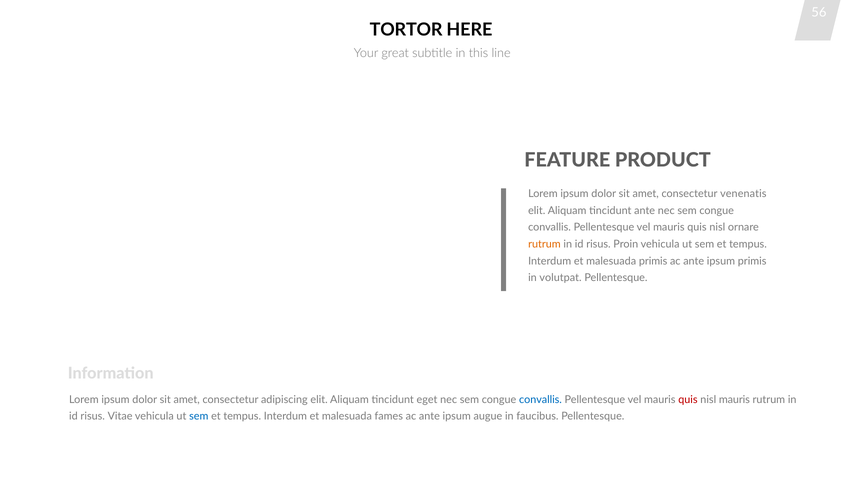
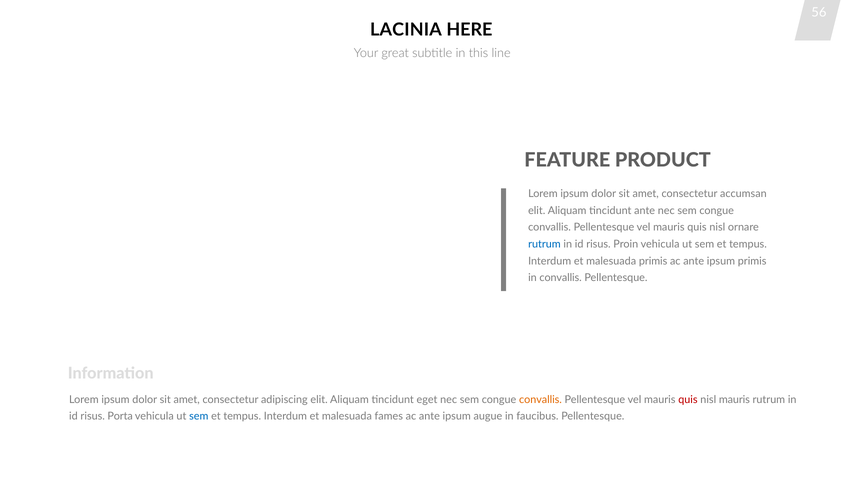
TORTOR: TORTOR -> LACINIA (406, 30)
venenatis: venenatis -> accumsan (743, 194)
rutrum colour: orange -> blue (544, 244)
in volutpat: volutpat -> convallis (561, 278)
convallis colour: blue -> orange (540, 400)
Vitae: Vitae -> Porta (120, 417)
